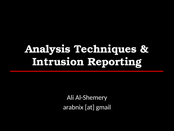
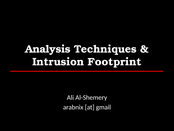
Reporting: Reporting -> Footprint (115, 62)
